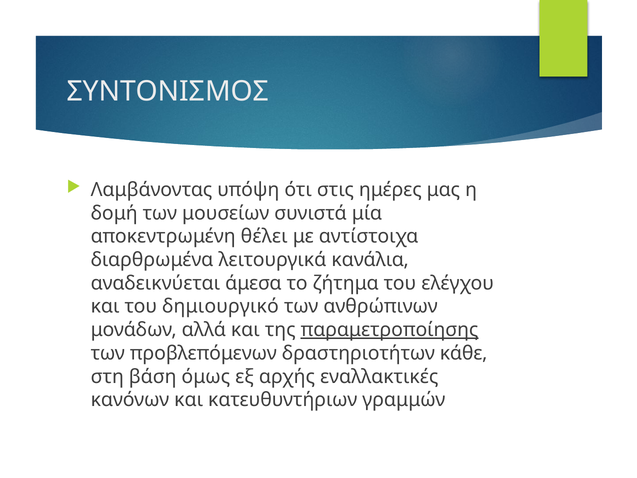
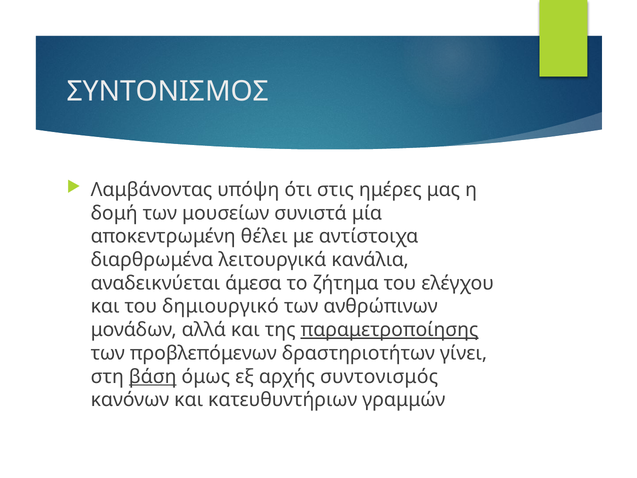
κάθε: κάθε -> γίνει (464, 353)
βάση underline: none -> present (153, 376)
εναλλακτικές: εναλλακτικές -> συντονισμός (379, 376)
